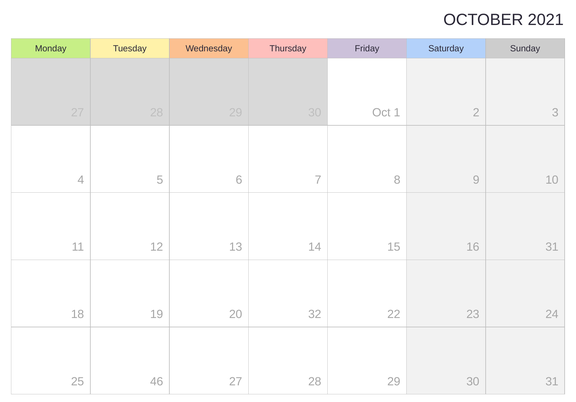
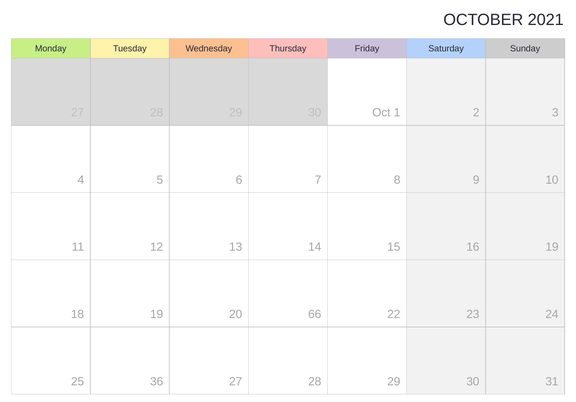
16 31: 31 -> 19 (552, 247)
32: 32 -> 66 (315, 314)
46: 46 -> 36 (157, 382)
